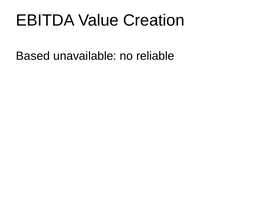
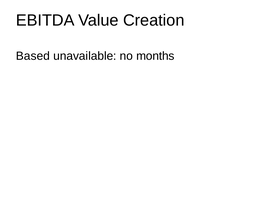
reliable: reliable -> months (155, 56)
